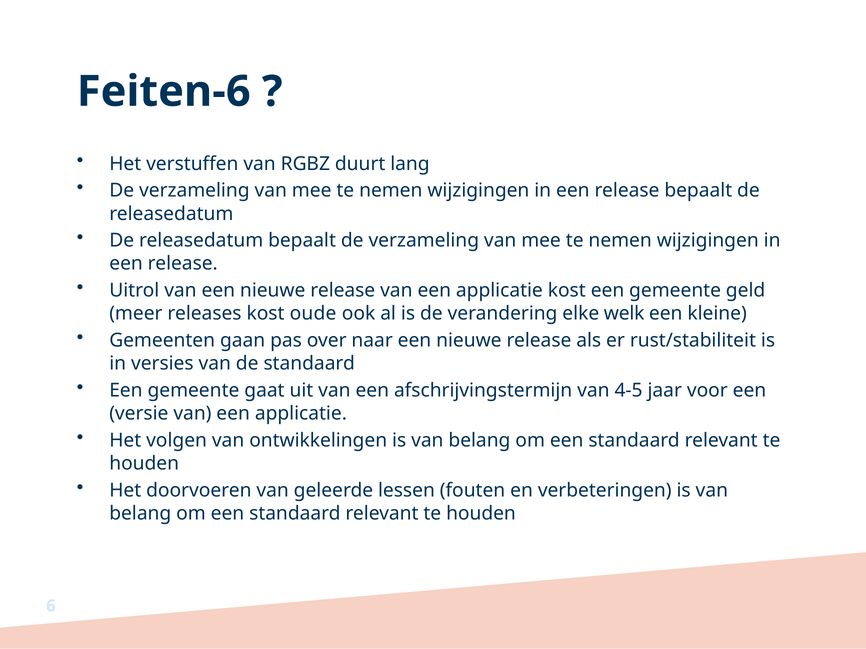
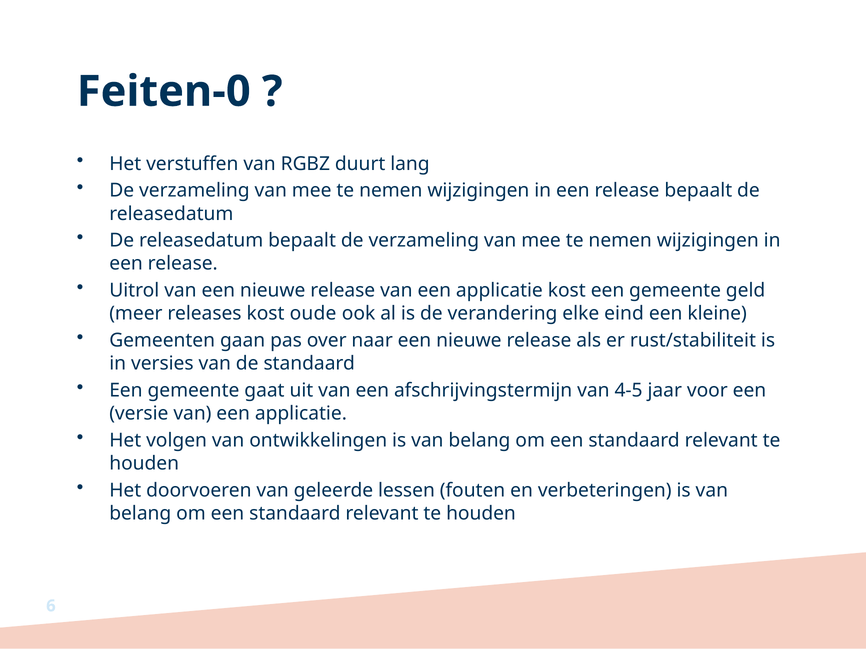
Feiten-6: Feiten-6 -> Feiten-0 (164, 92)
welk: welk -> eind (624, 314)
